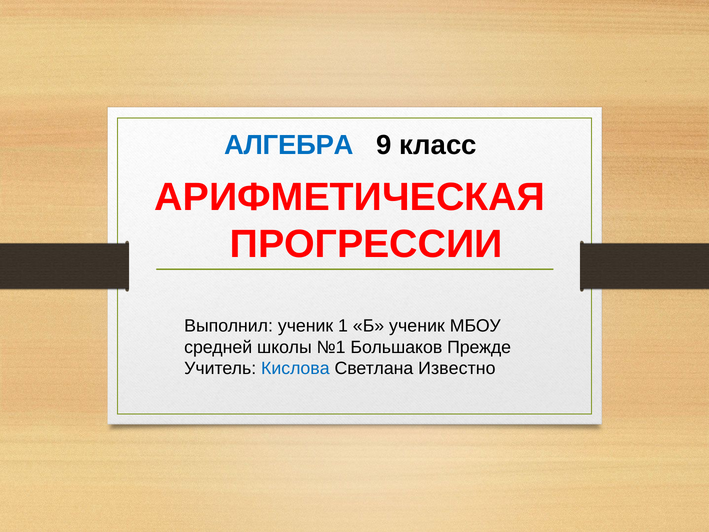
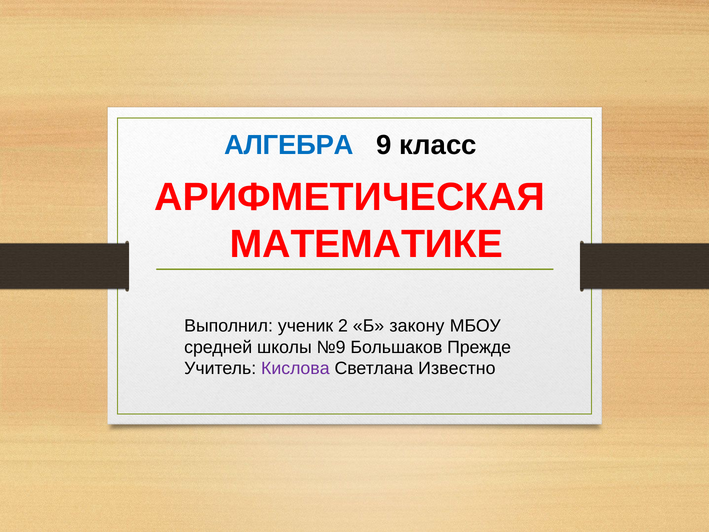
ПРОГРЕССИИ: ПРОГРЕССИИ -> МАТЕМАТИКЕ (366, 244)
1: 1 -> 2 (343, 326)
Б ученик: ученик -> закону (417, 326)
№1: №1 -> №9 (331, 347)
Кислова colour: blue -> purple (295, 368)
